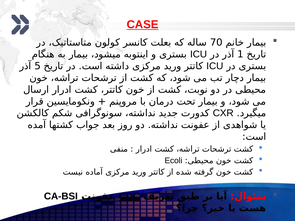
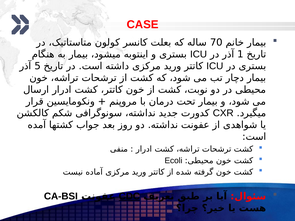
CASE underline: present -> none (143, 25)
